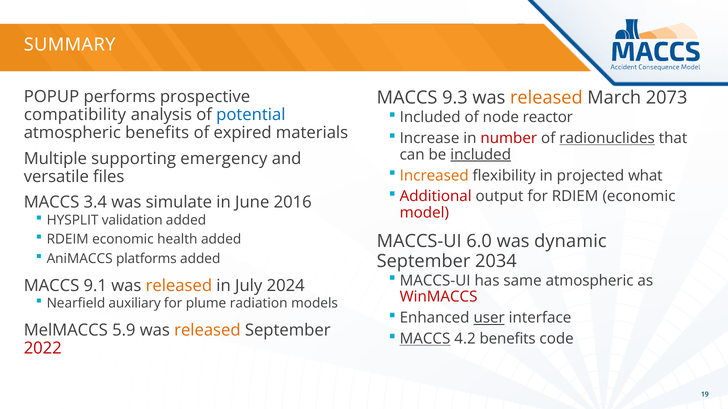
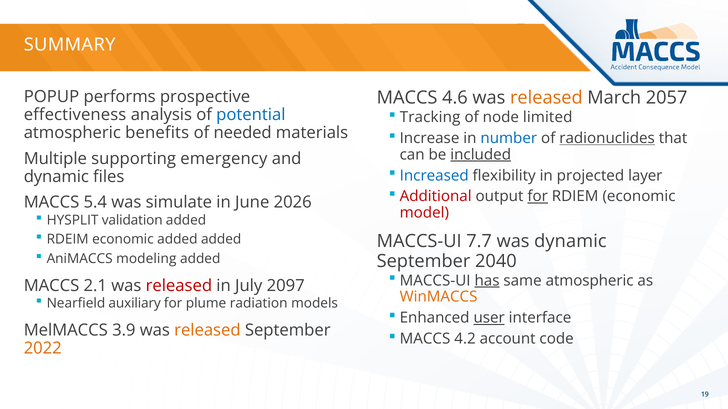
9.3: 9.3 -> 4.6 (455, 98)
2073: 2073 -> 2057 (667, 98)
compatibility: compatibility -> effectiveness (75, 115)
Included: Included -> Tracking (430, 117)
reactor: reactor -> limited (548, 117)
expired: expired -> needed (243, 133)
number colour: red -> blue (509, 138)
Increased colour: orange -> blue (434, 176)
what: what -> layer (645, 176)
versatile: versatile -> dynamic (56, 177)
for underline: none -> present (538, 197)
3.4: 3.4 -> 5.4 (95, 202)
2016: 2016 -> 2026 (293, 202)
economic health: health -> added (177, 240)
6.0: 6.0 -> 7.7 (479, 242)
platforms: platforms -> modeling (146, 259)
2034: 2034 -> 2040 (496, 261)
has underline: none -> present (487, 281)
9.1: 9.1 -> 2.1 (95, 286)
released colour: orange -> red (179, 286)
2024: 2024 -> 2097 (286, 286)
WinMACCS colour: red -> orange (439, 297)
5.9: 5.9 -> 3.9 (124, 331)
MACCS underline: present -> none (425, 339)
4.2 benefits: benefits -> account (508, 339)
2022 colour: red -> orange (43, 349)
